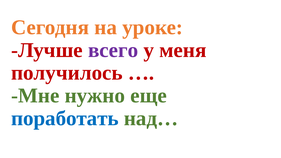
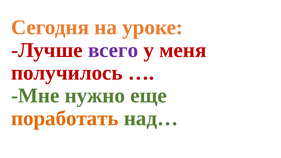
поработать colour: blue -> orange (65, 118)
